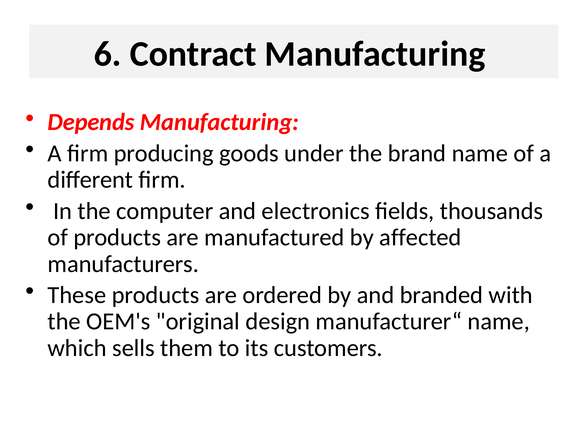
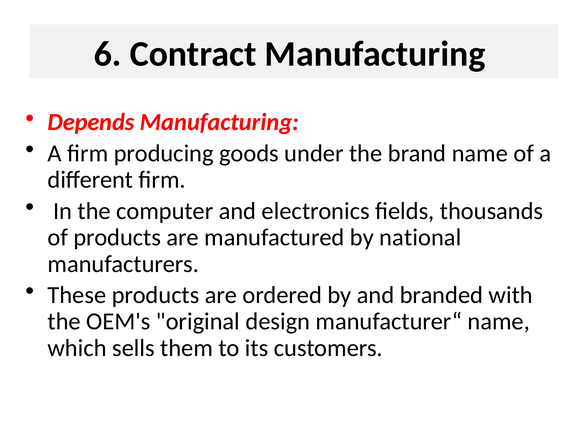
affected: affected -> national (420, 237)
